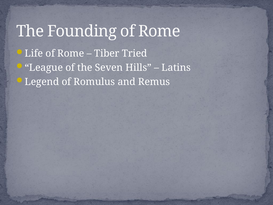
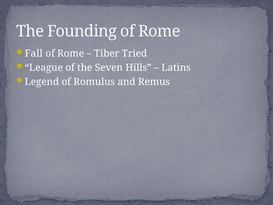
Life: Life -> Fall (34, 53)
